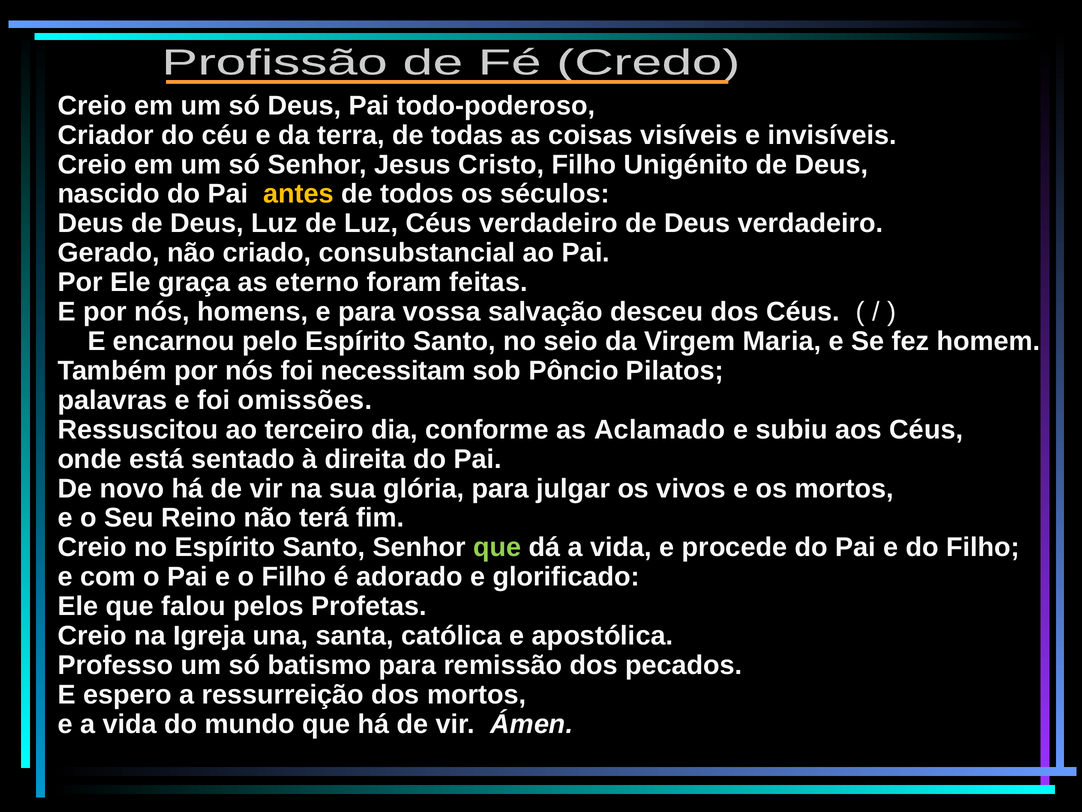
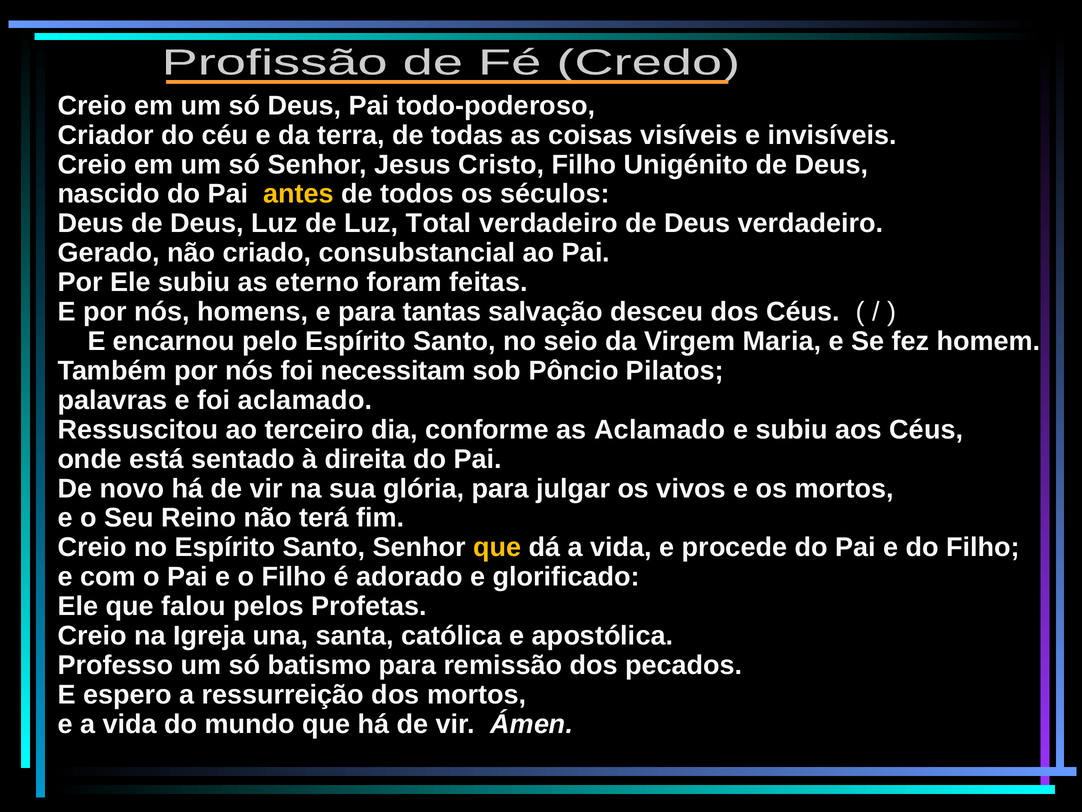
Luz Céus: Céus -> Total (439, 223)
Ele graça: graça -> subiu (194, 282)
vossa: vossa -> tantas (442, 312)
foi omissões: omissões -> aclamado (305, 400)
que colour: light green -> yellow (497, 547)
